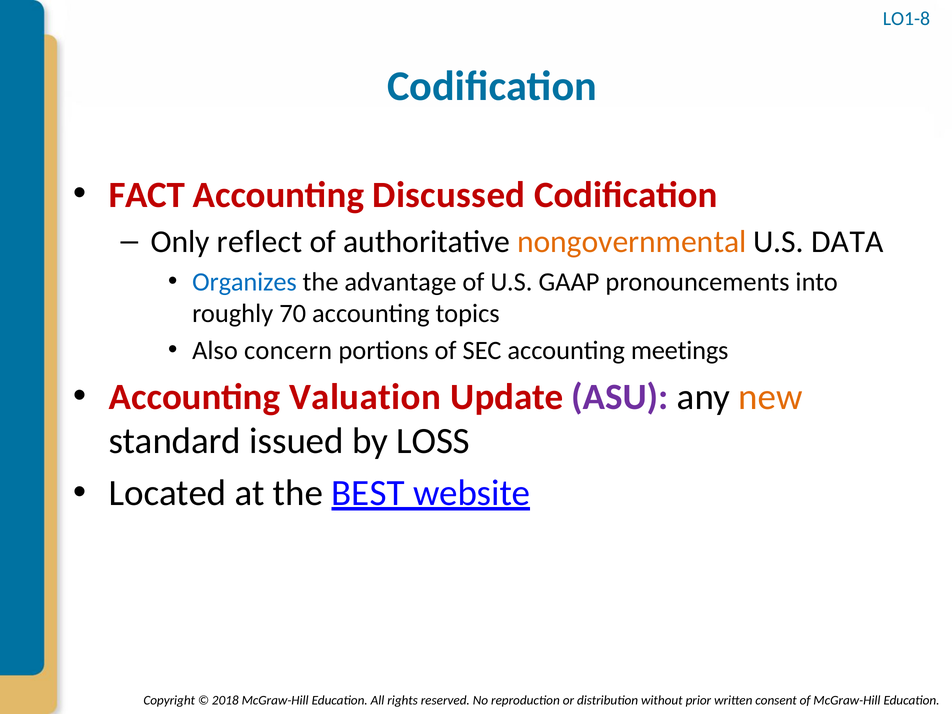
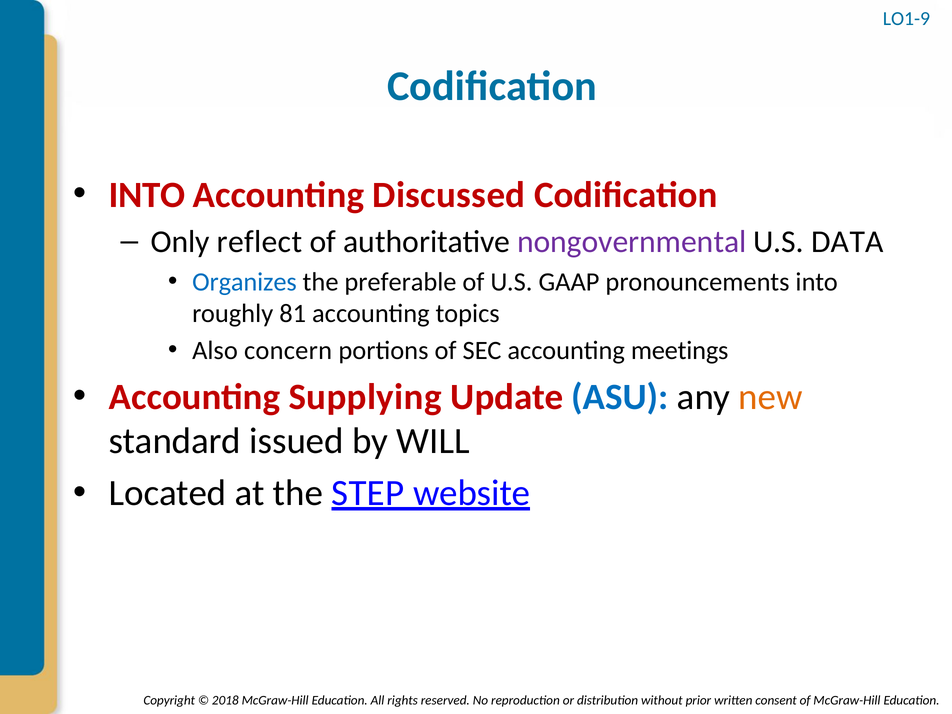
LO1-8: LO1-8 -> LO1-9 (906, 19)
FACT: FACT -> INTO (147, 195)
nongovernmental colour: orange -> purple (632, 242)
advantage: advantage -> preferable (400, 282)
70: 70 -> 81 (293, 314)
Valuation: Valuation -> Supplying (365, 397)
ASU colour: purple -> blue (620, 397)
LOSS: LOSS -> WILL (433, 441)
BEST: BEST -> STEP (368, 493)
